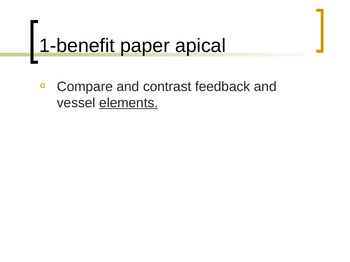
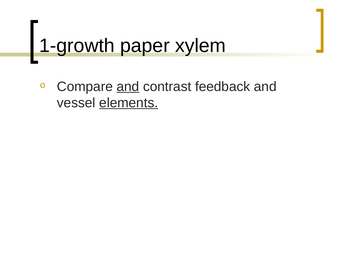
1-benefit: 1-benefit -> 1-growth (77, 46)
apical: apical -> xylem (200, 46)
and underline: none -> present (128, 87)
